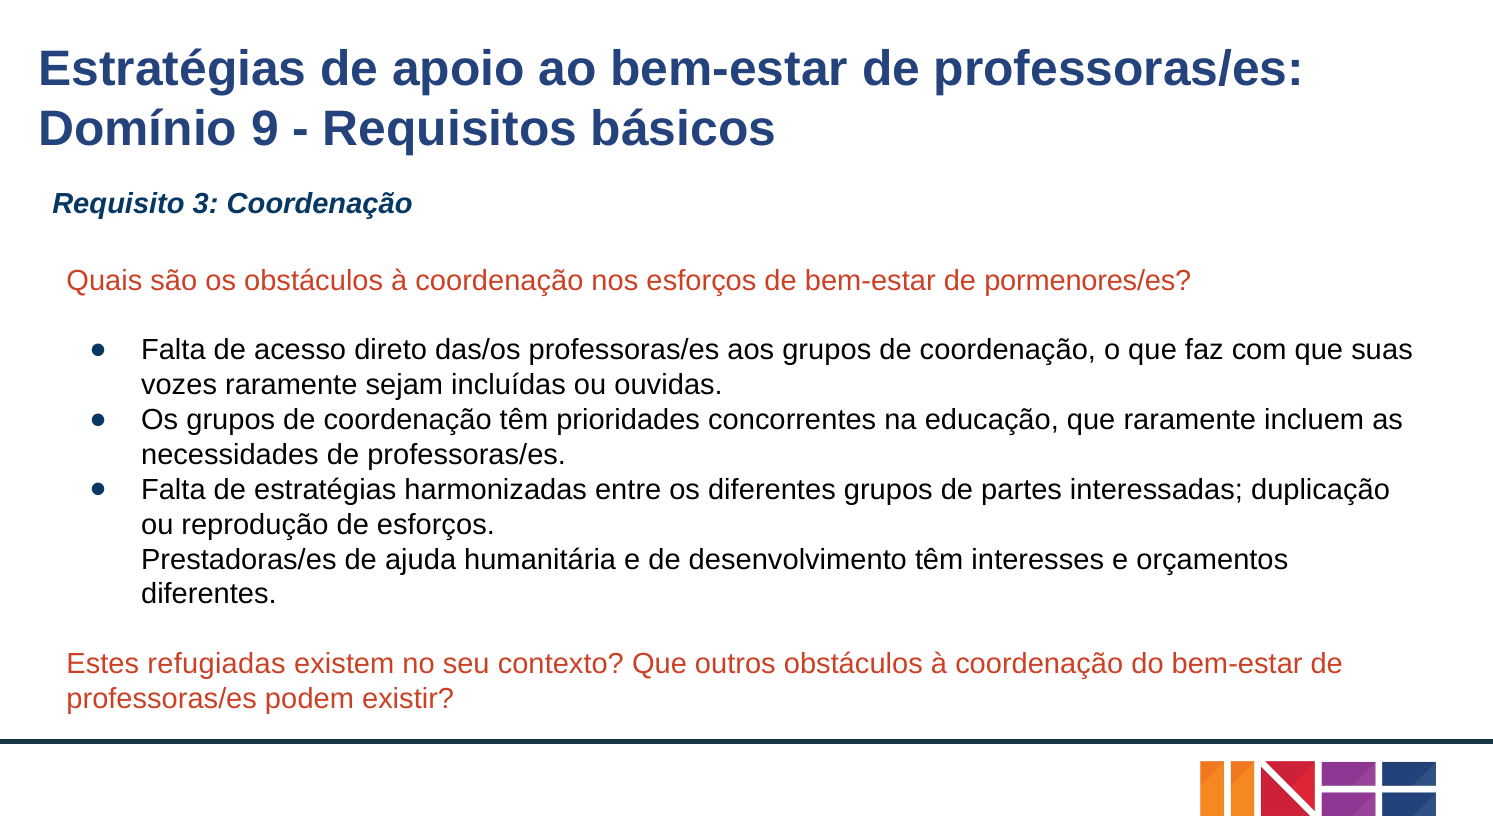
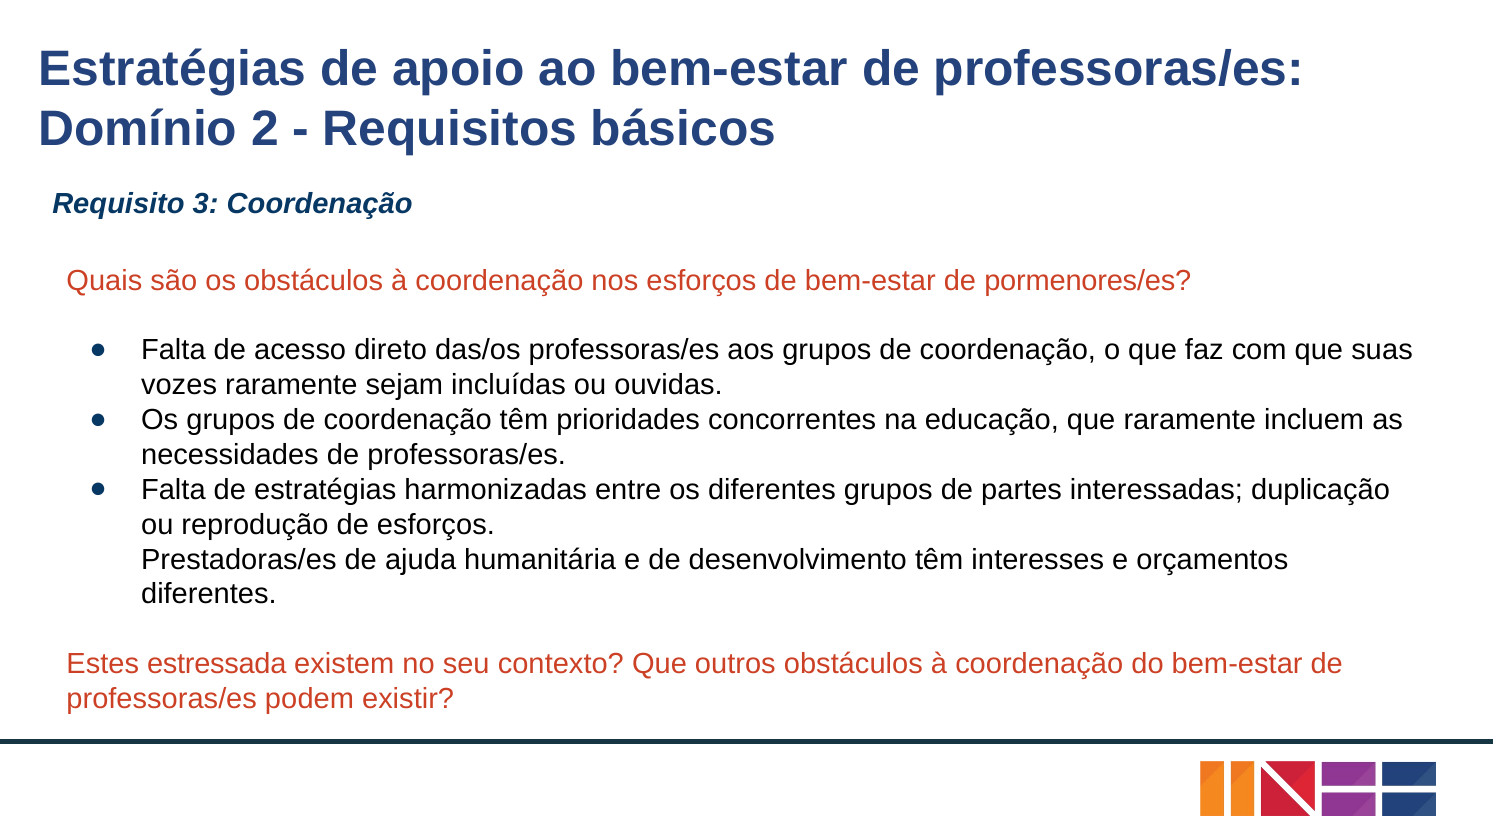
9: 9 -> 2 (265, 129)
refugiadas: refugiadas -> estressada (217, 664)
